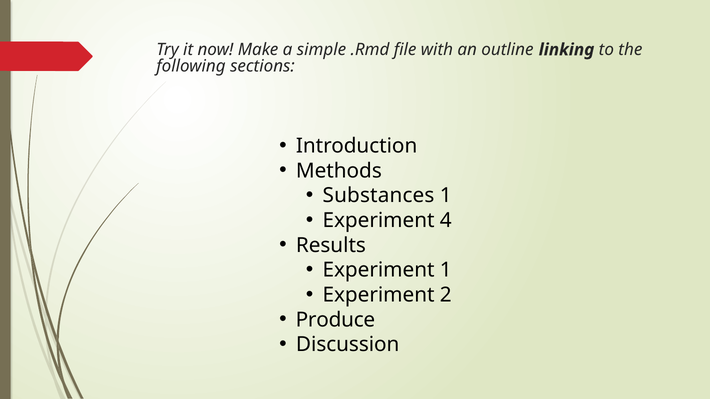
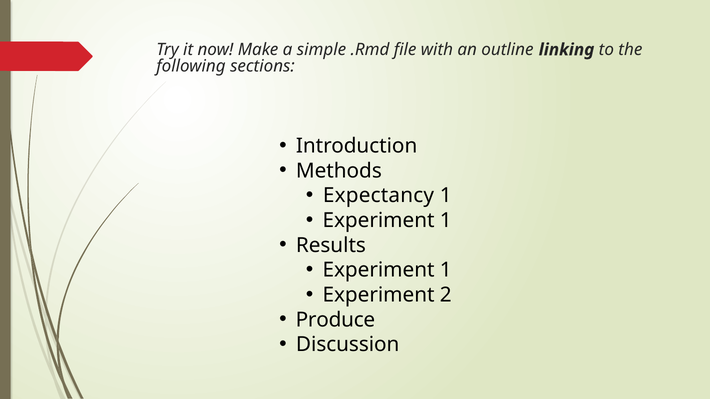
Substances: Substances -> Expectancy (378, 196)
4: 4 -> 1 (446, 221)
